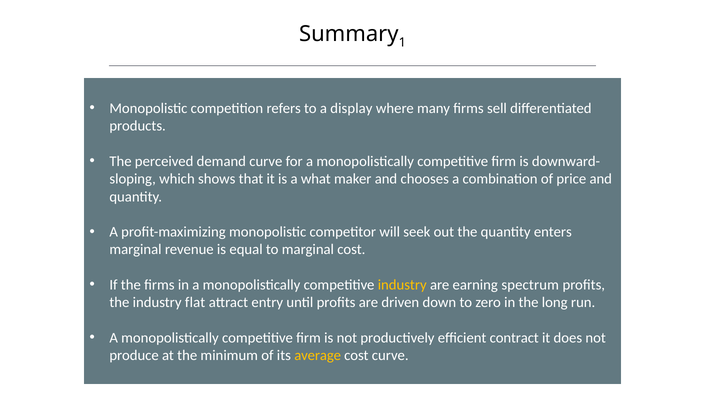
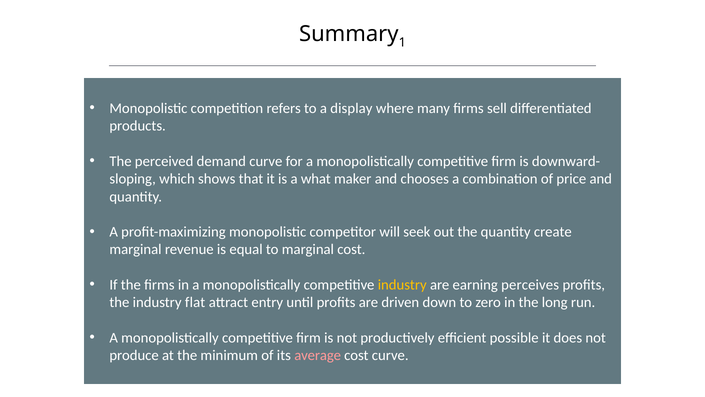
enters: enters -> create (553, 232)
spectrum: spectrum -> perceives (530, 285)
contract: contract -> possible (514, 338)
average colour: yellow -> pink (318, 355)
